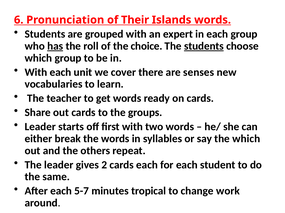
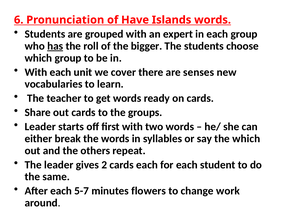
Their: Their -> Have (135, 20)
choice: choice -> bigger (147, 46)
students underline: present -> none (204, 46)
tropical: tropical -> flowers (149, 192)
